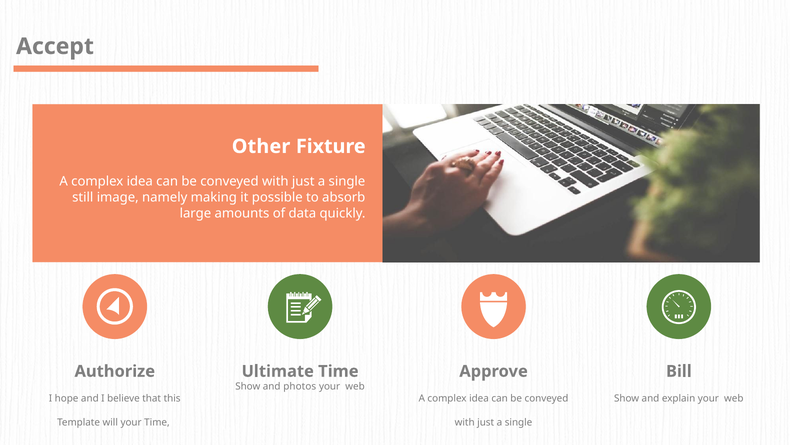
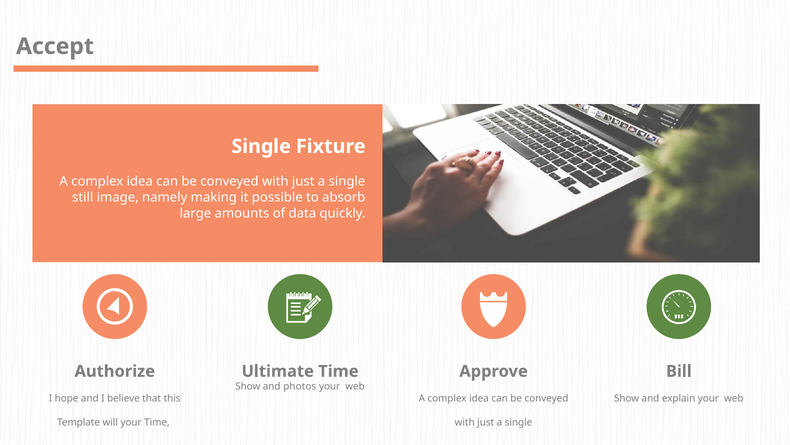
Other: Other -> Single (261, 146)
